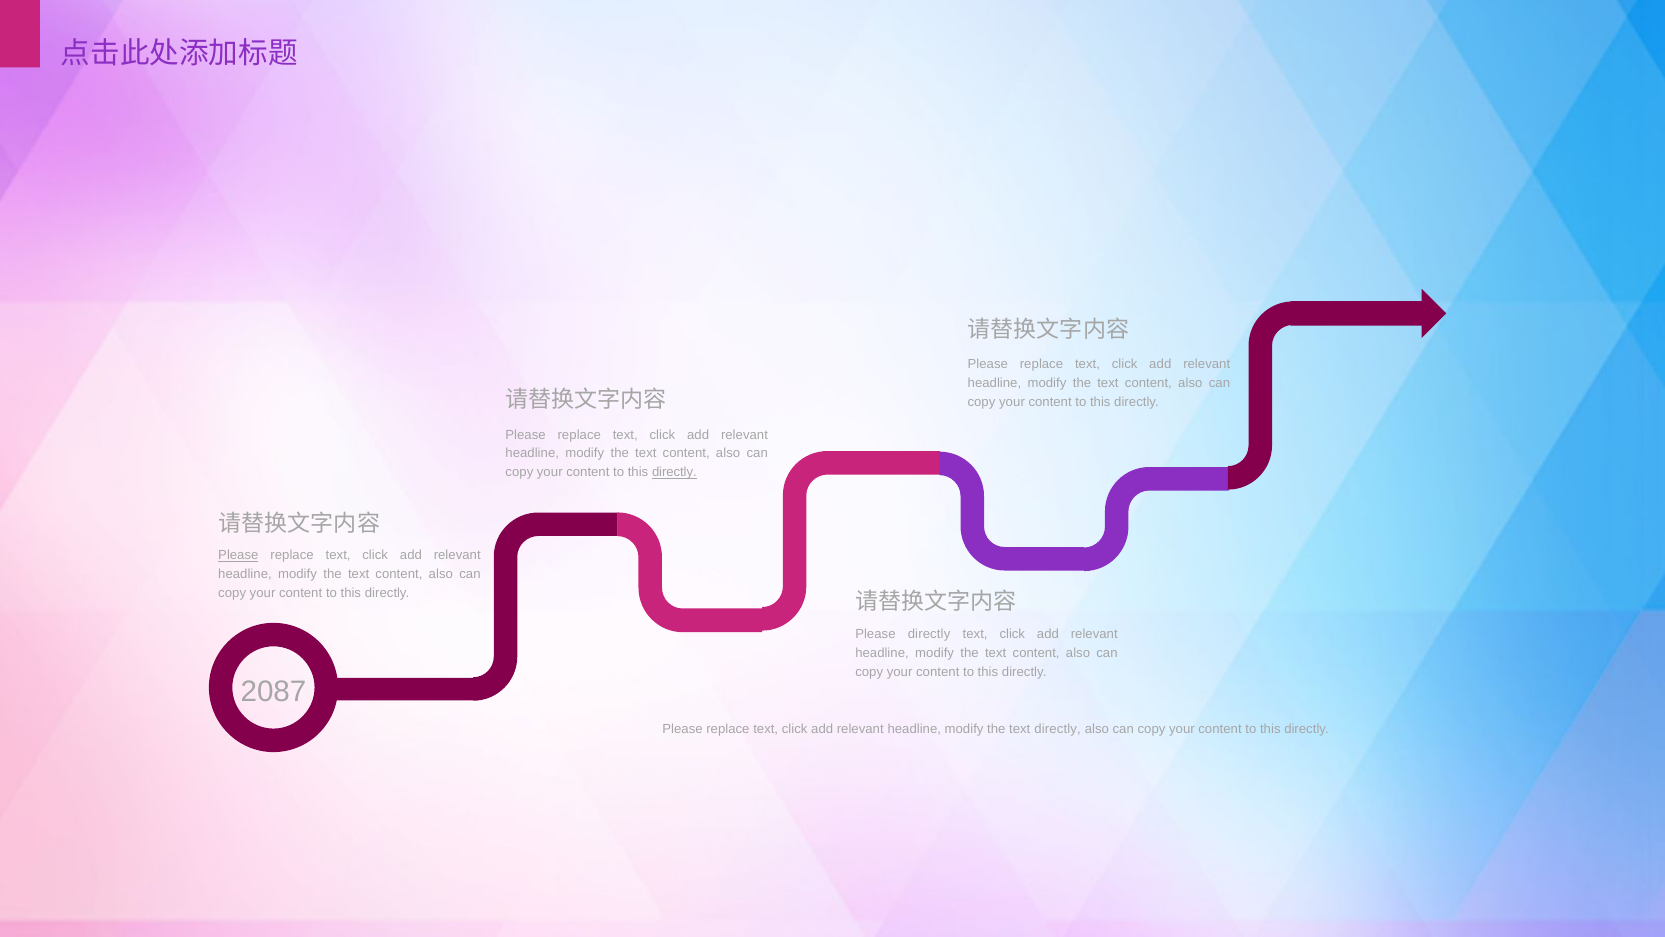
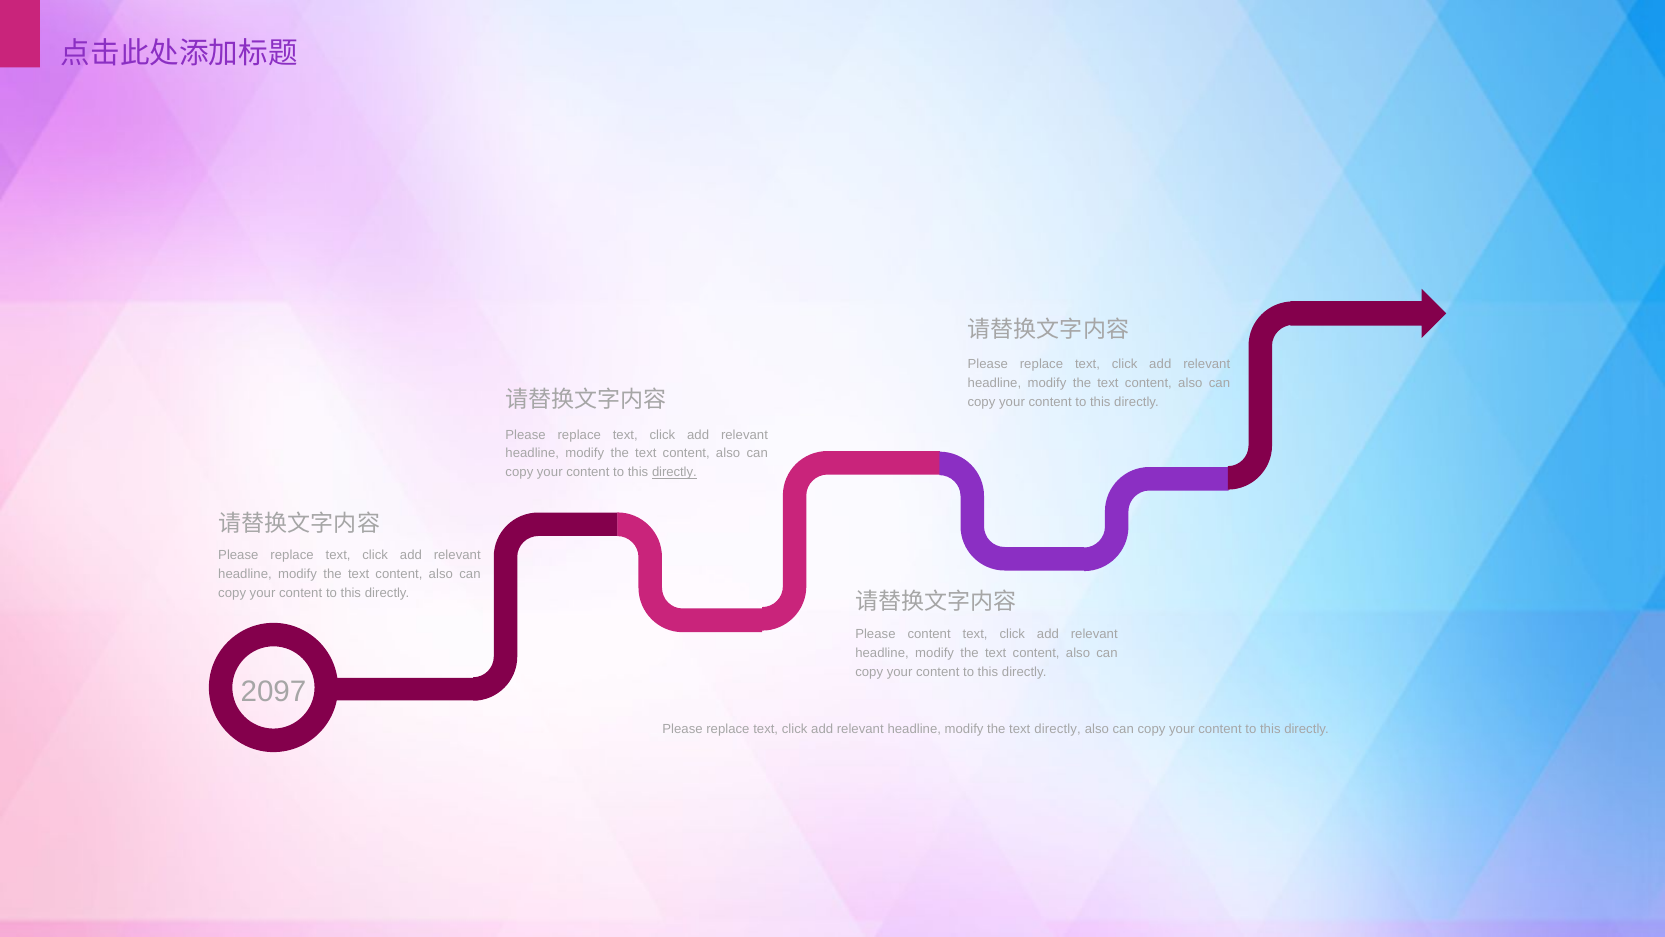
Please underline: present -> none (238, 555)
Please directly: directly -> content (929, 634)
2087: 2087 -> 2097 (274, 691)
